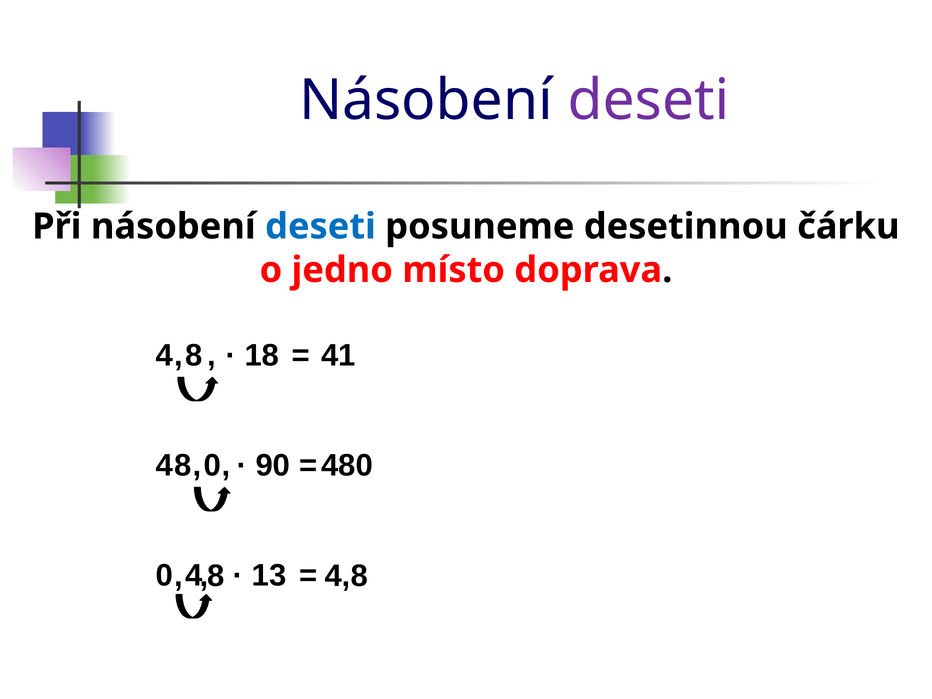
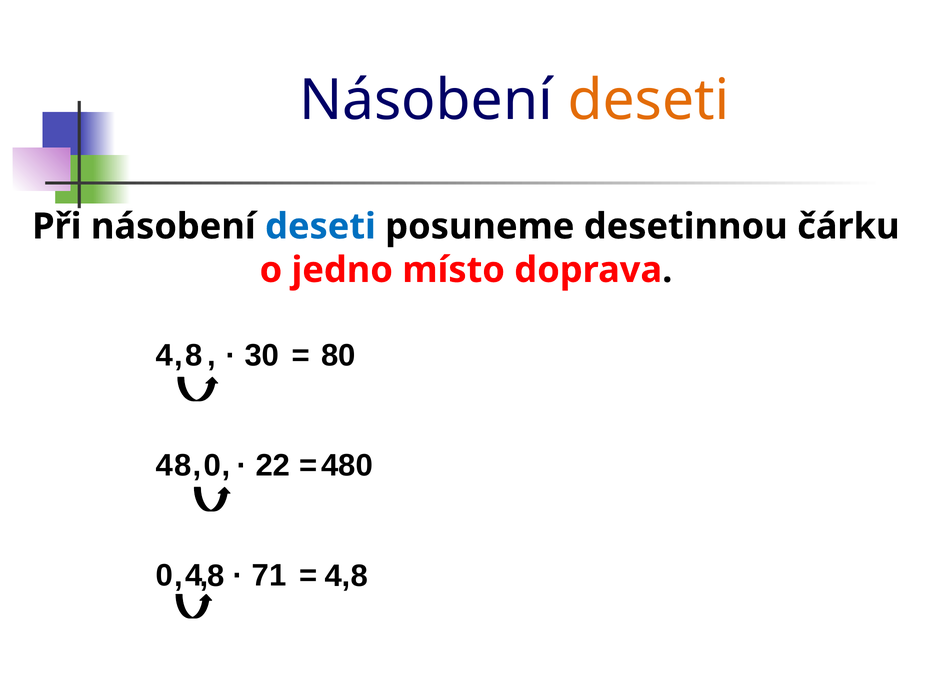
deseti colour: purple -> orange (649, 100)
18: 18 -> 30 (262, 356)
41: 41 -> 80 (338, 356)
90: 90 -> 22 (273, 466)
13: 13 -> 71 (269, 576)
